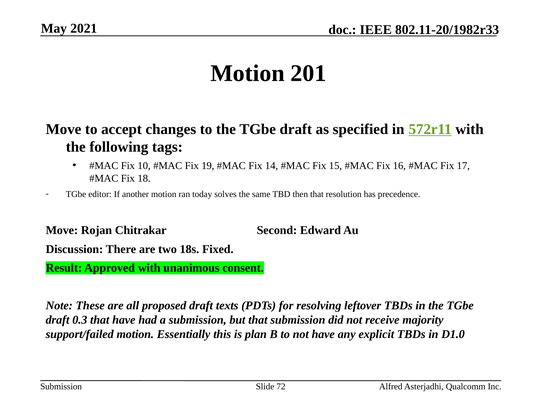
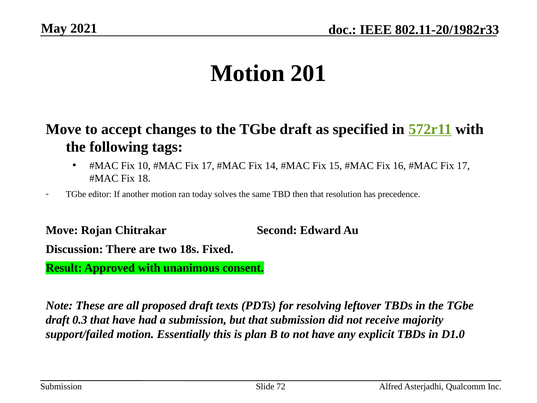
19: 19 -> 17 (208, 166)
